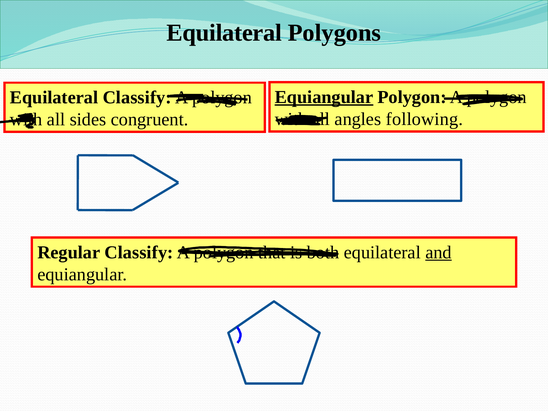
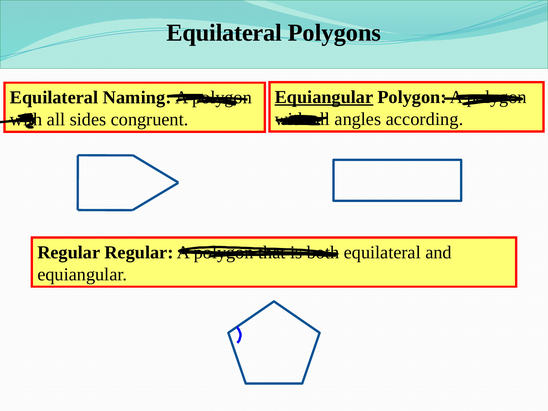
Equilateral Classify: Classify -> Naming (137, 98)
following: following -> according (425, 119)
Regular Classify: Classify -> Regular (139, 252)
and underline: present -> none (439, 252)
